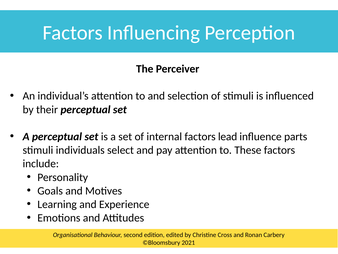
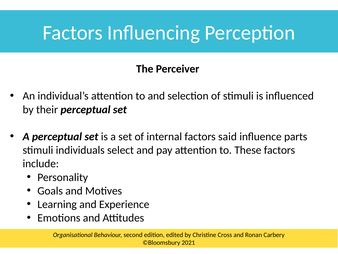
lead: lead -> said (227, 136)
